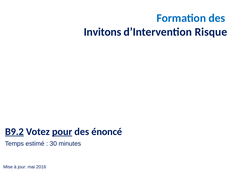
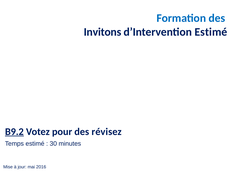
d’Intervention Risque: Risque -> Estimé (211, 32)
pour underline: present -> none (62, 131)
énoncé: énoncé -> révisez (107, 131)
